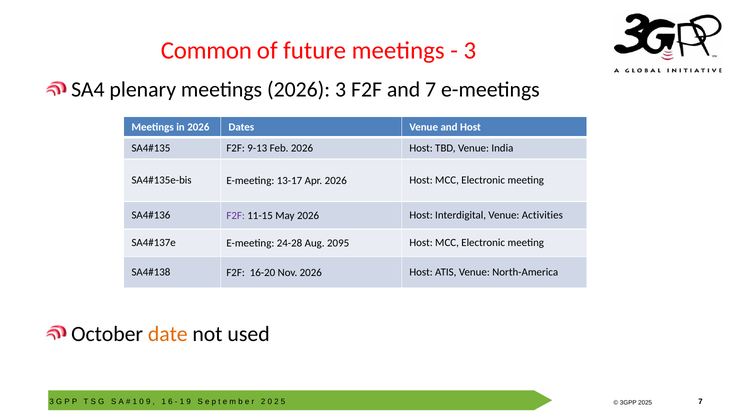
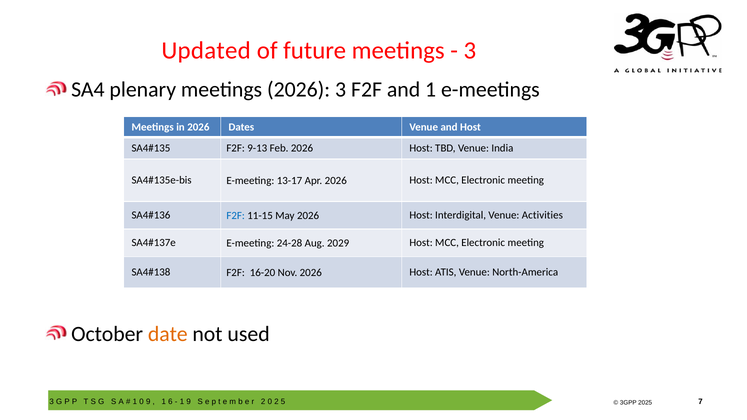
Common: Common -> Updated (206, 51)
and 7: 7 -> 1 (431, 90)
F2F colour: purple -> blue (236, 216)
2095: 2095 -> 2029 (338, 243)
